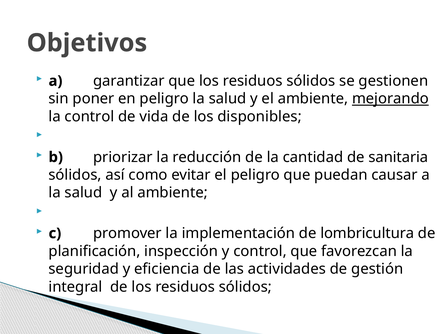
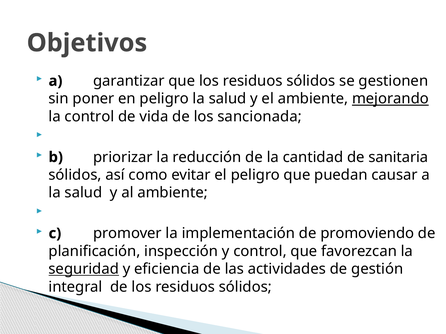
disponibles: disponibles -> sancionada (260, 117)
lombricultura: lombricultura -> promoviendo (367, 234)
seguridad underline: none -> present (84, 269)
